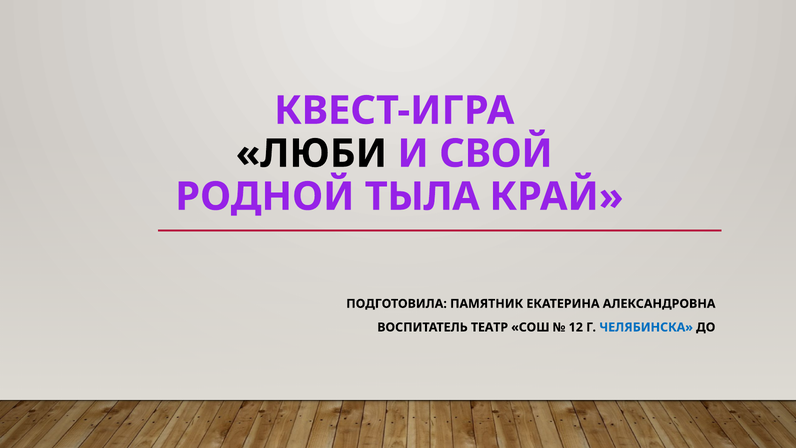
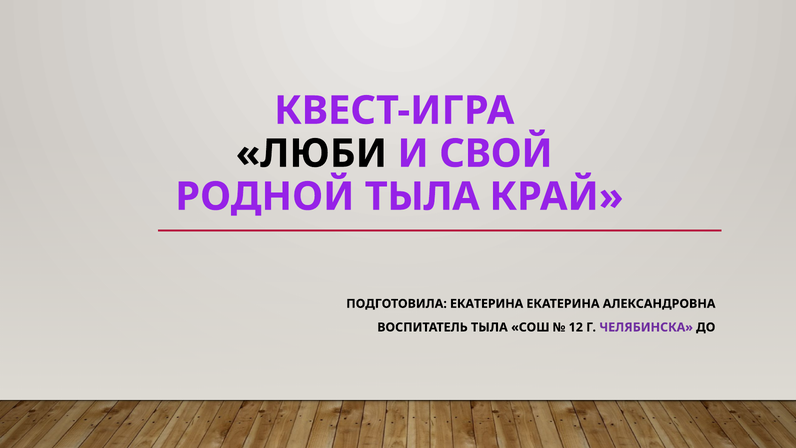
ПОДГОТОВИЛА ПАМЯТНИК: ПАМЯТНИК -> ЕКАТЕРИНА (487, 304)
ВОСПИТАТЕЛЬ ТЕАТР: ТЕАТР -> ТЫЛА (489, 327)
ЧЕЛЯБИНСКА colour: blue -> purple (646, 327)
